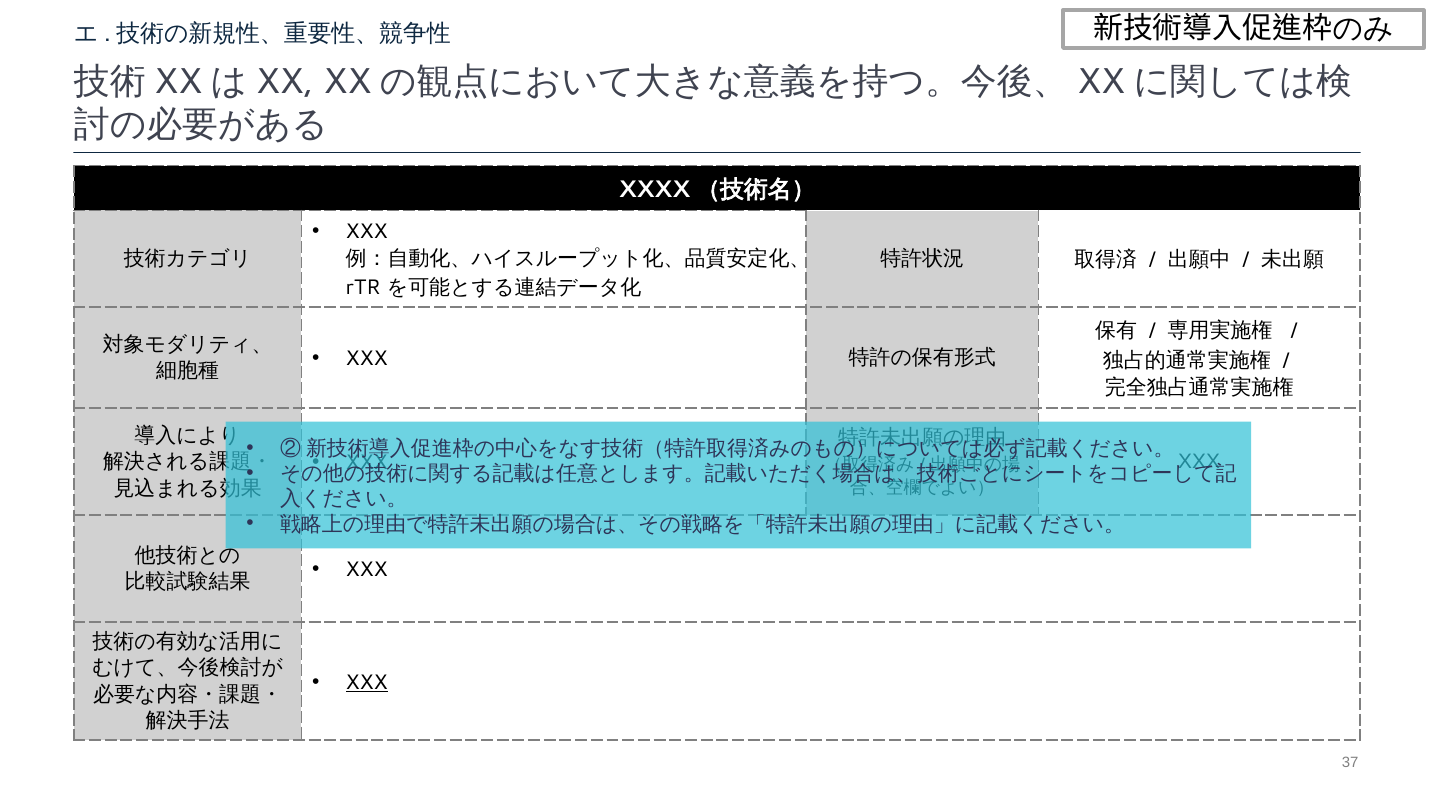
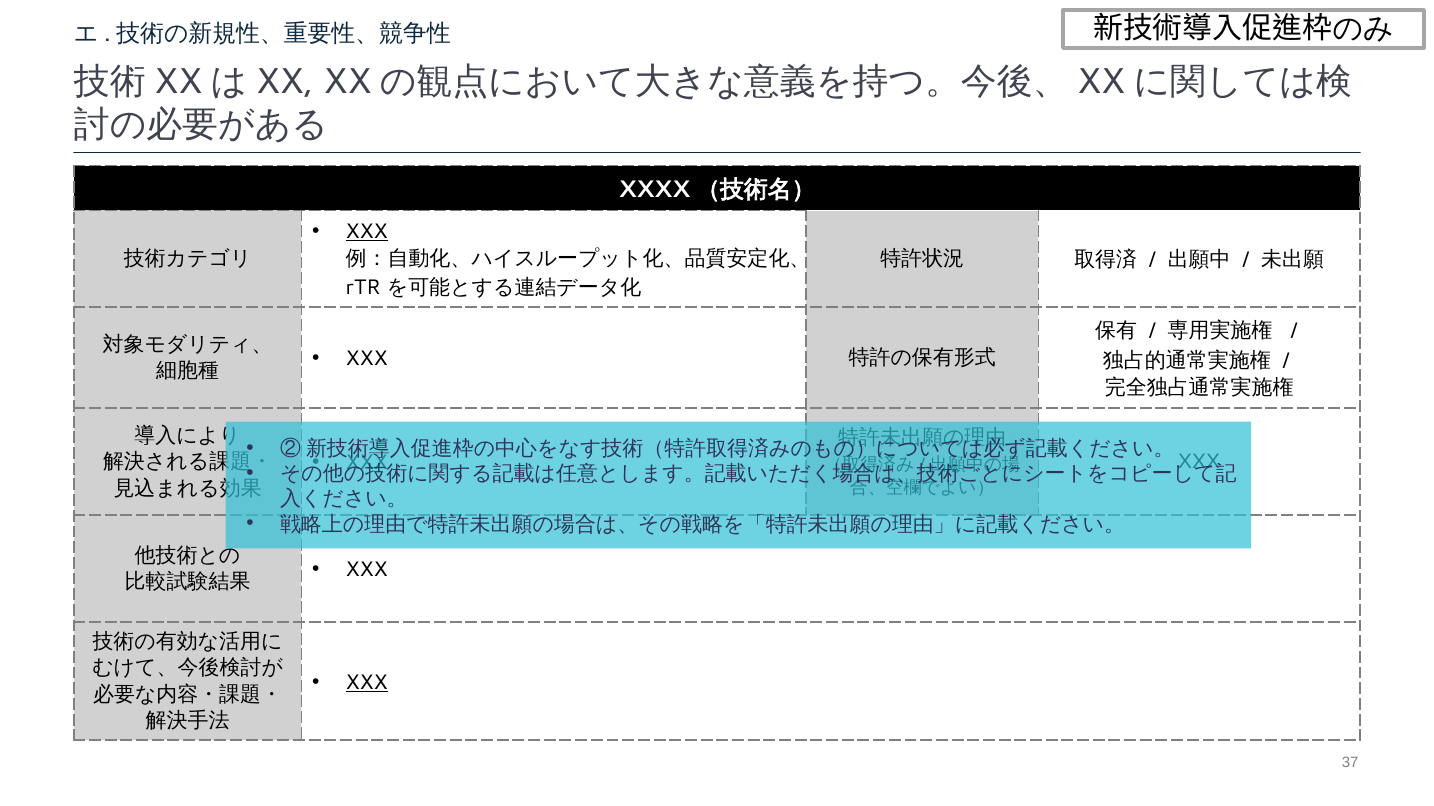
XXX underline: none -> present (367, 232)
